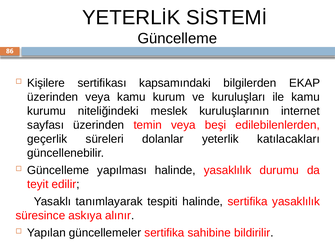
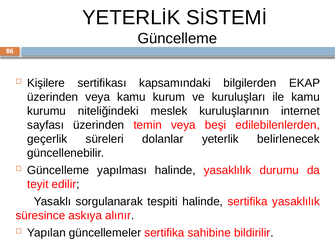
katılacakları: katılacakları -> belirlenecek (288, 139)
tanımlayarak: tanımlayarak -> sorgulanarak (109, 201)
